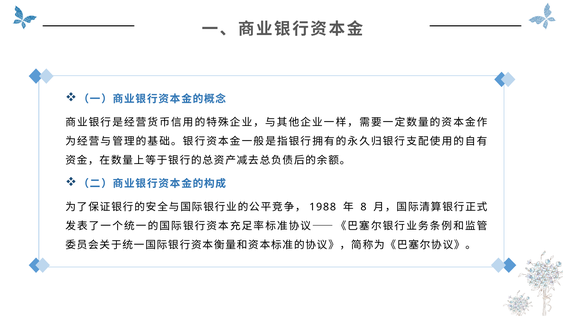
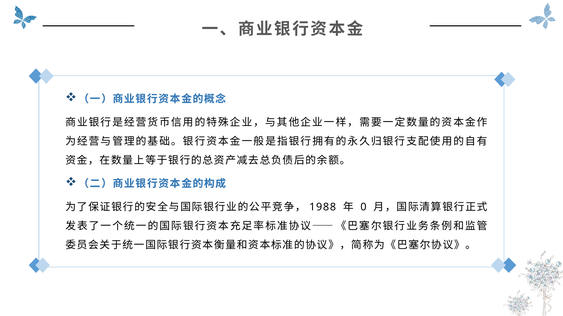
8: 8 -> 0 (363, 208)
